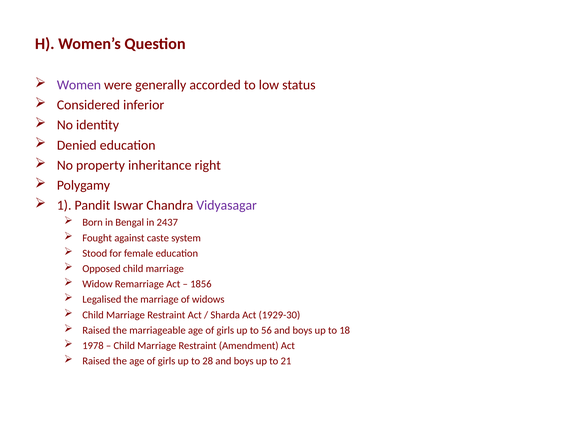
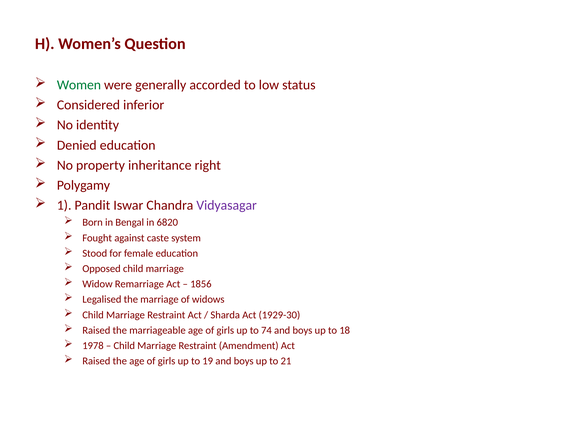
Women colour: purple -> green (79, 85)
2437: 2437 -> 6820 (167, 223)
56: 56 -> 74 (266, 330)
28: 28 -> 19 (208, 361)
